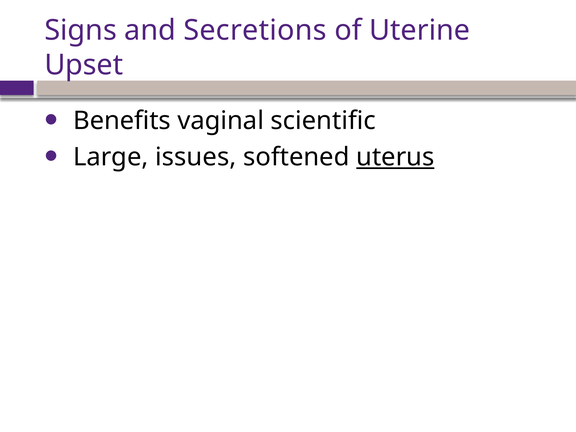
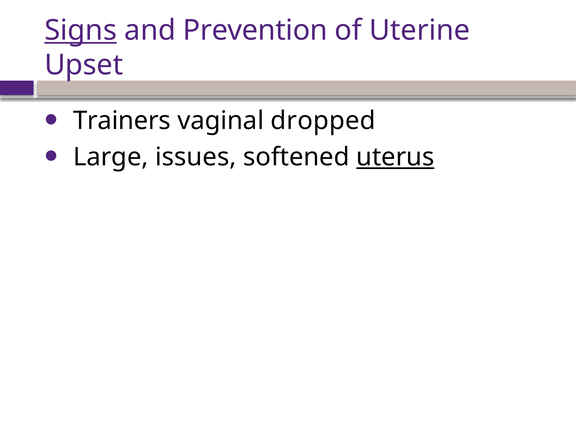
Signs underline: none -> present (81, 30)
Secretions: Secretions -> Prevention (255, 30)
Benefits: Benefits -> Trainers (122, 121)
scientific: scientific -> dropped (323, 121)
